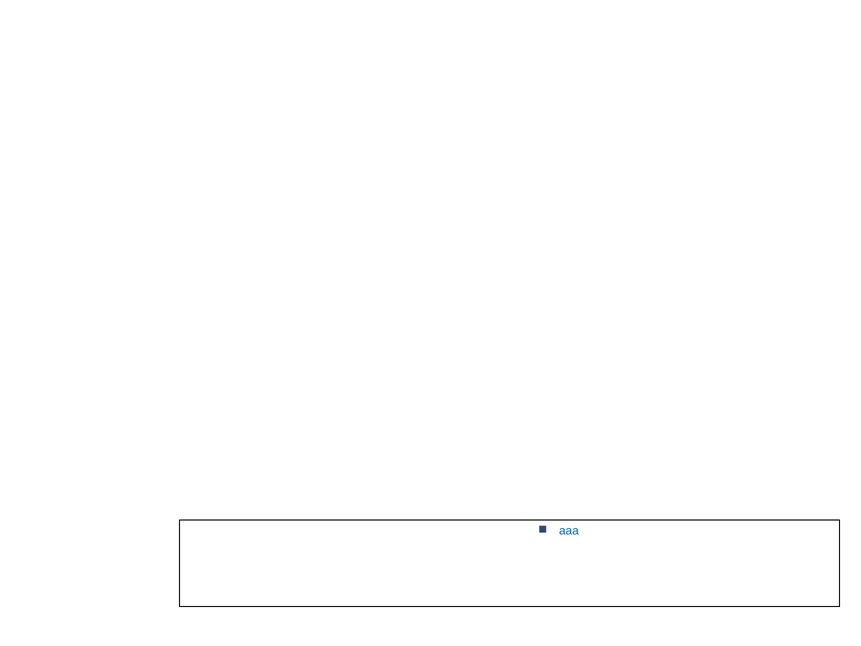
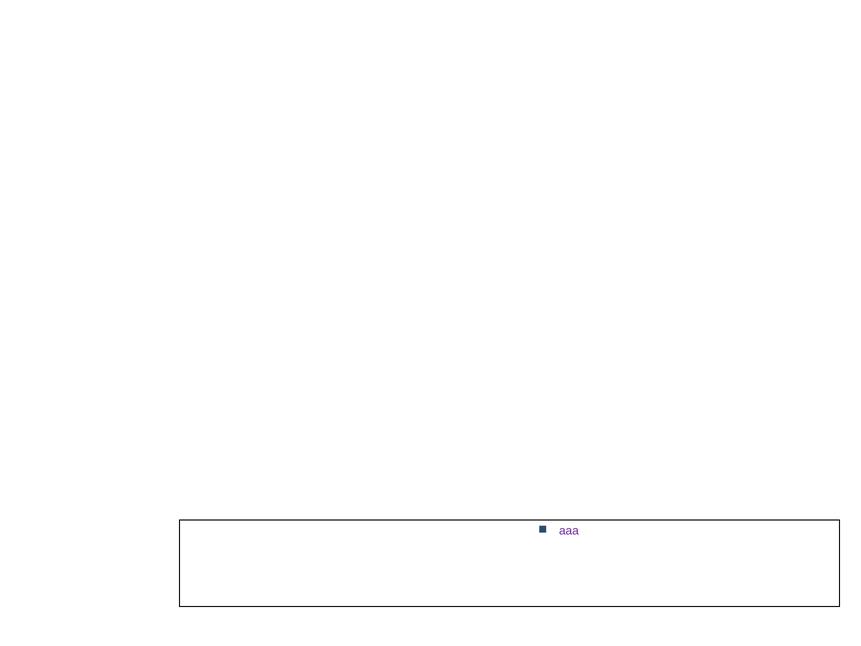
aaa colour: blue -> purple (569, 531)
